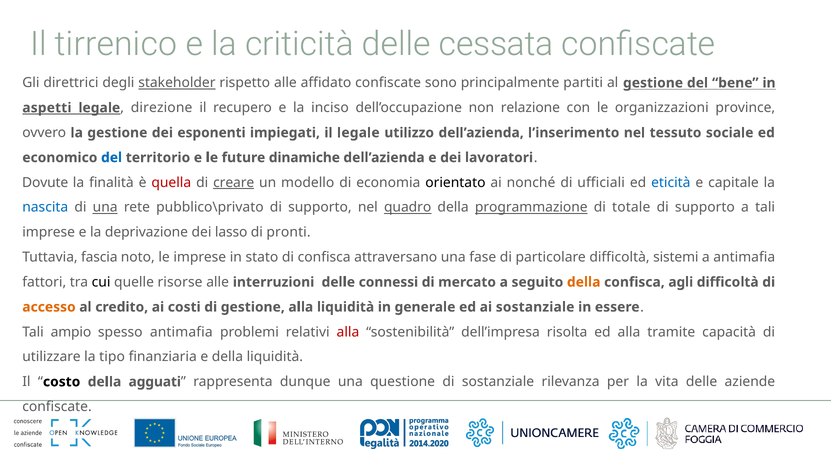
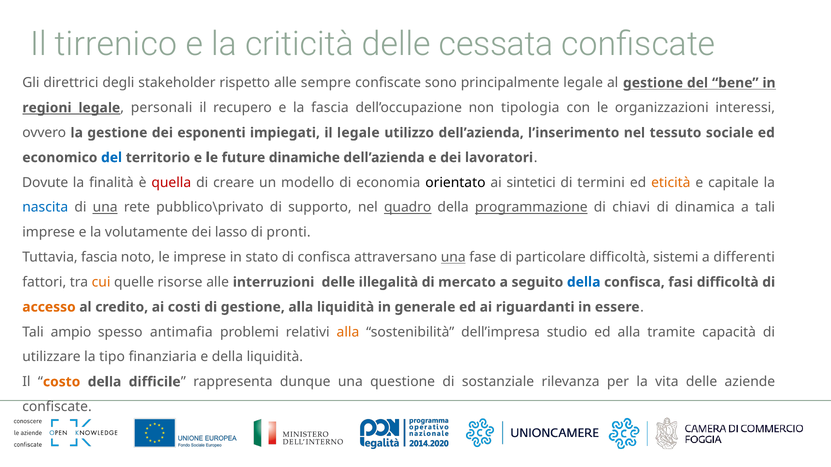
stakeholder underline: present -> none (177, 83)
affidato: affidato -> sempre (326, 83)
principalmente partiti: partiti -> legale (583, 83)
aspetti: aspetti -> regioni (47, 108)
direzione: direzione -> personali (162, 108)
la inciso: inciso -> fascia (330, 108)
relazione: relazione -> tipologia (530, 108)
province: province -> interessi (745, 108)
creare underline: present -> none (234, 183)
nonché: nonché -> sintetici (531, 183)
ufficiali: ufficiali -> termini (601, 183)
eticità colour: blue -> orange (671, 183)
totale: totale -> chiavi (631, 208)
supporto: supporto -> dinamica (705, 208)
deprivazione: deprivazione -> volutamente (146, 233)
una underline: none -> present (453, 257)
a antimafia: antimafia -> differenti (744, 257)
cui colour: black -> orange (101, 282)
connessi: connessi -> illegalità (388, 282)
della colour: orange -> blue (584, 282)
agli: agli -> fasi (681, 282)
ai sostanziale: sostanziale -> riguardanti (535, 307)
alla colour: red -> orange (348, 332)
risolta: risolta -> studio (567, 332)
costo colour: black -> orange (62, 382)
agguati: agguati -> difficile (155, 382)
